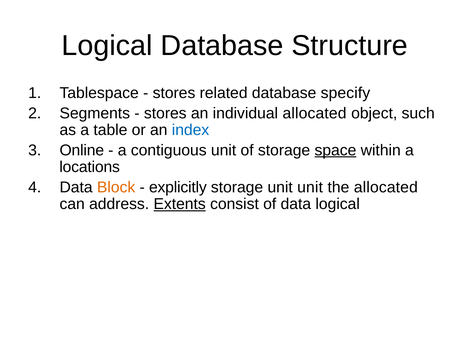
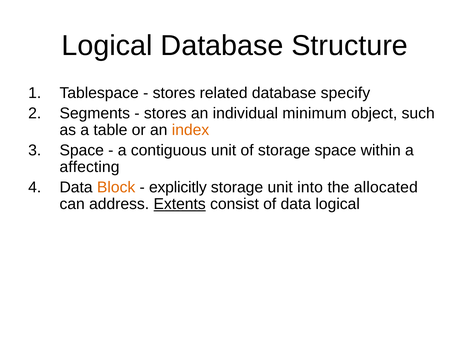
individual allocated: allocated -> minimum (315, 113)
index colour: blue -> orange (191, 130)
Online: Online -> Space (82, 150)
space underline: present -> none (335, 150)
locations: locations -> affecting (90, 167)
unit unit: unit -> into (310, 187)
